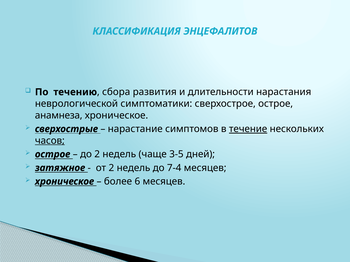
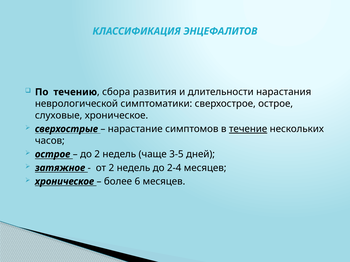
анамнеза: анамнеза -> слуховые (59, 116)
часов underline: present -> none (50, 141)
7-4: 7-4 -> 2-4 (174, 168)
